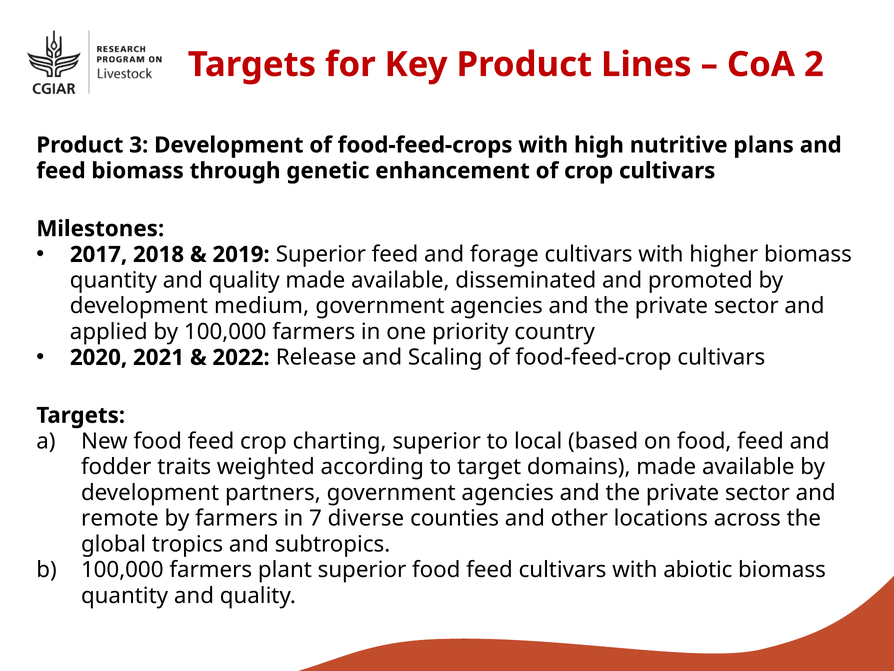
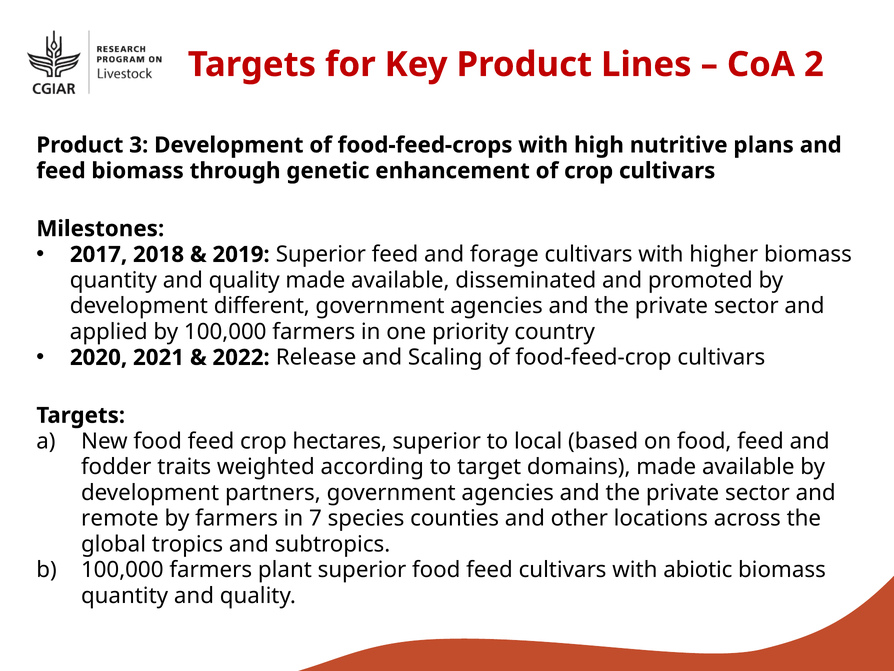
medium: medium -> different (262, 306)
charting: charting -> hectares (340, 441)
diverse: diverse -> species (366, 518)
